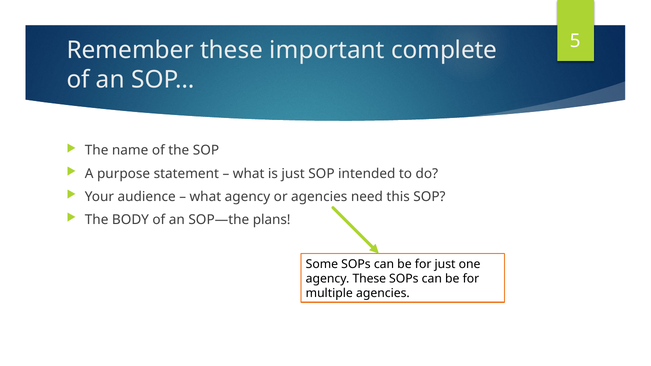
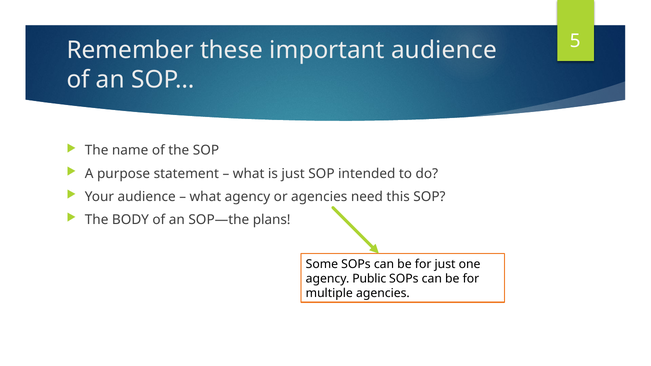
important complete: complete -> audience (444, 50)
agency These: These -> Public (369, 279)
